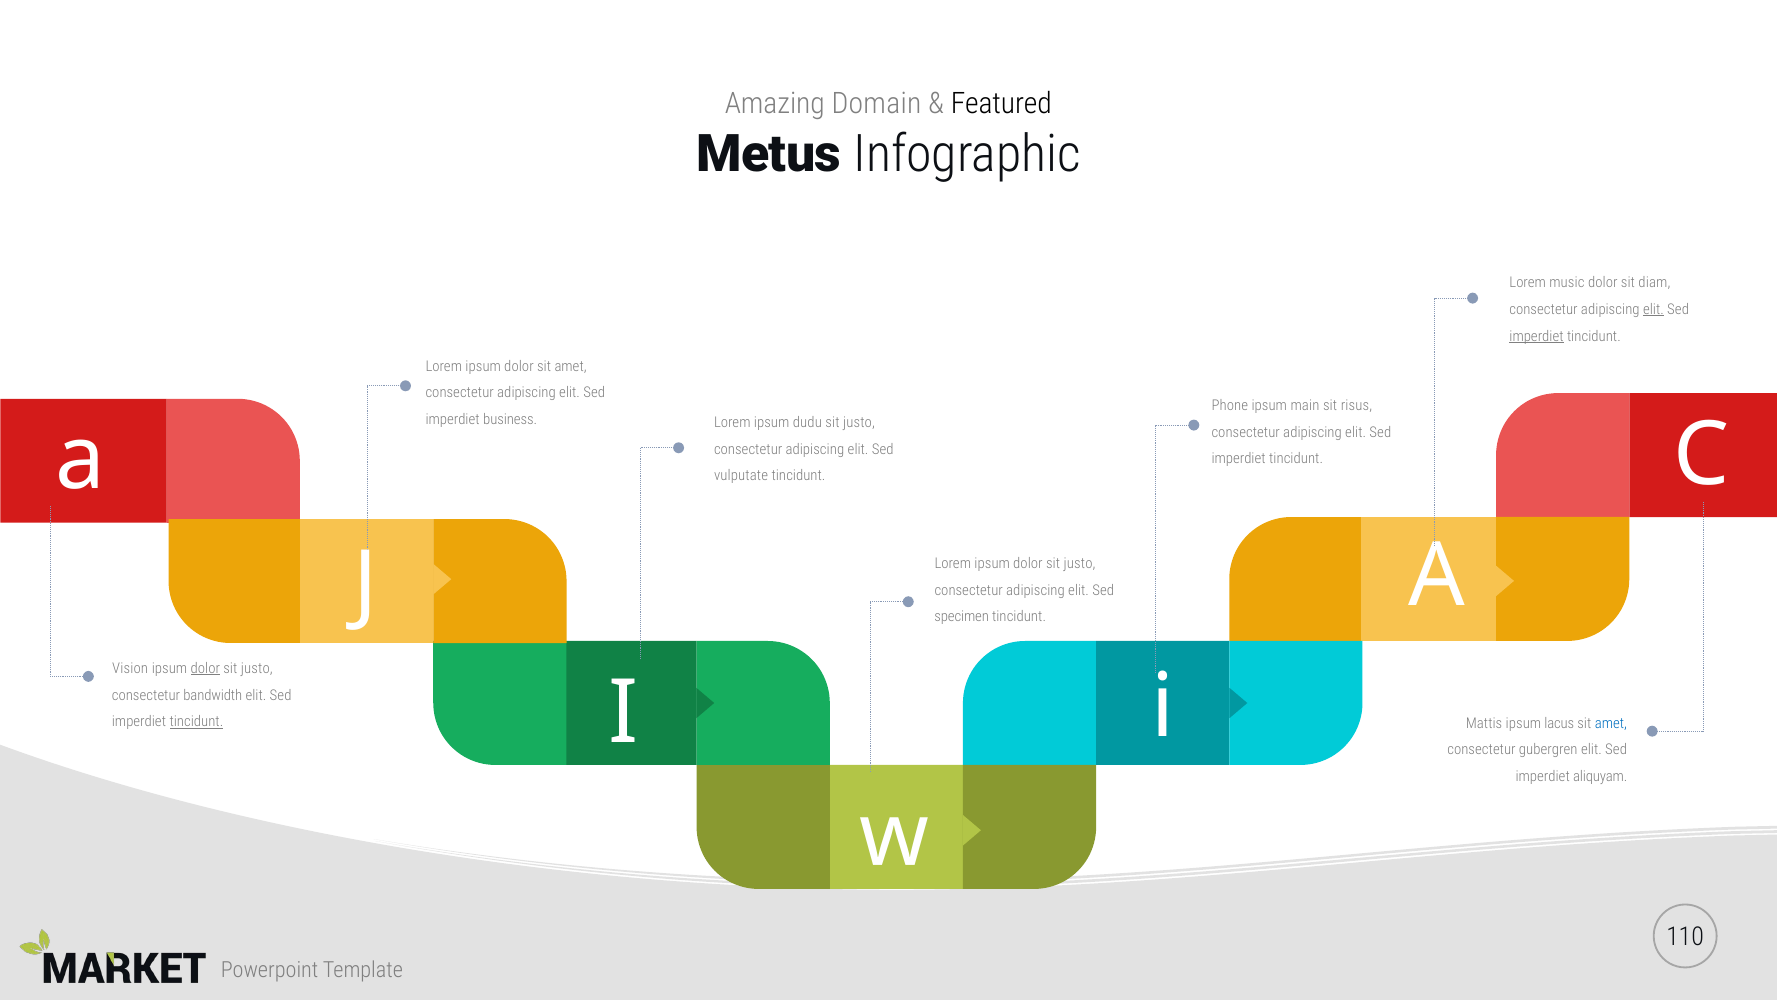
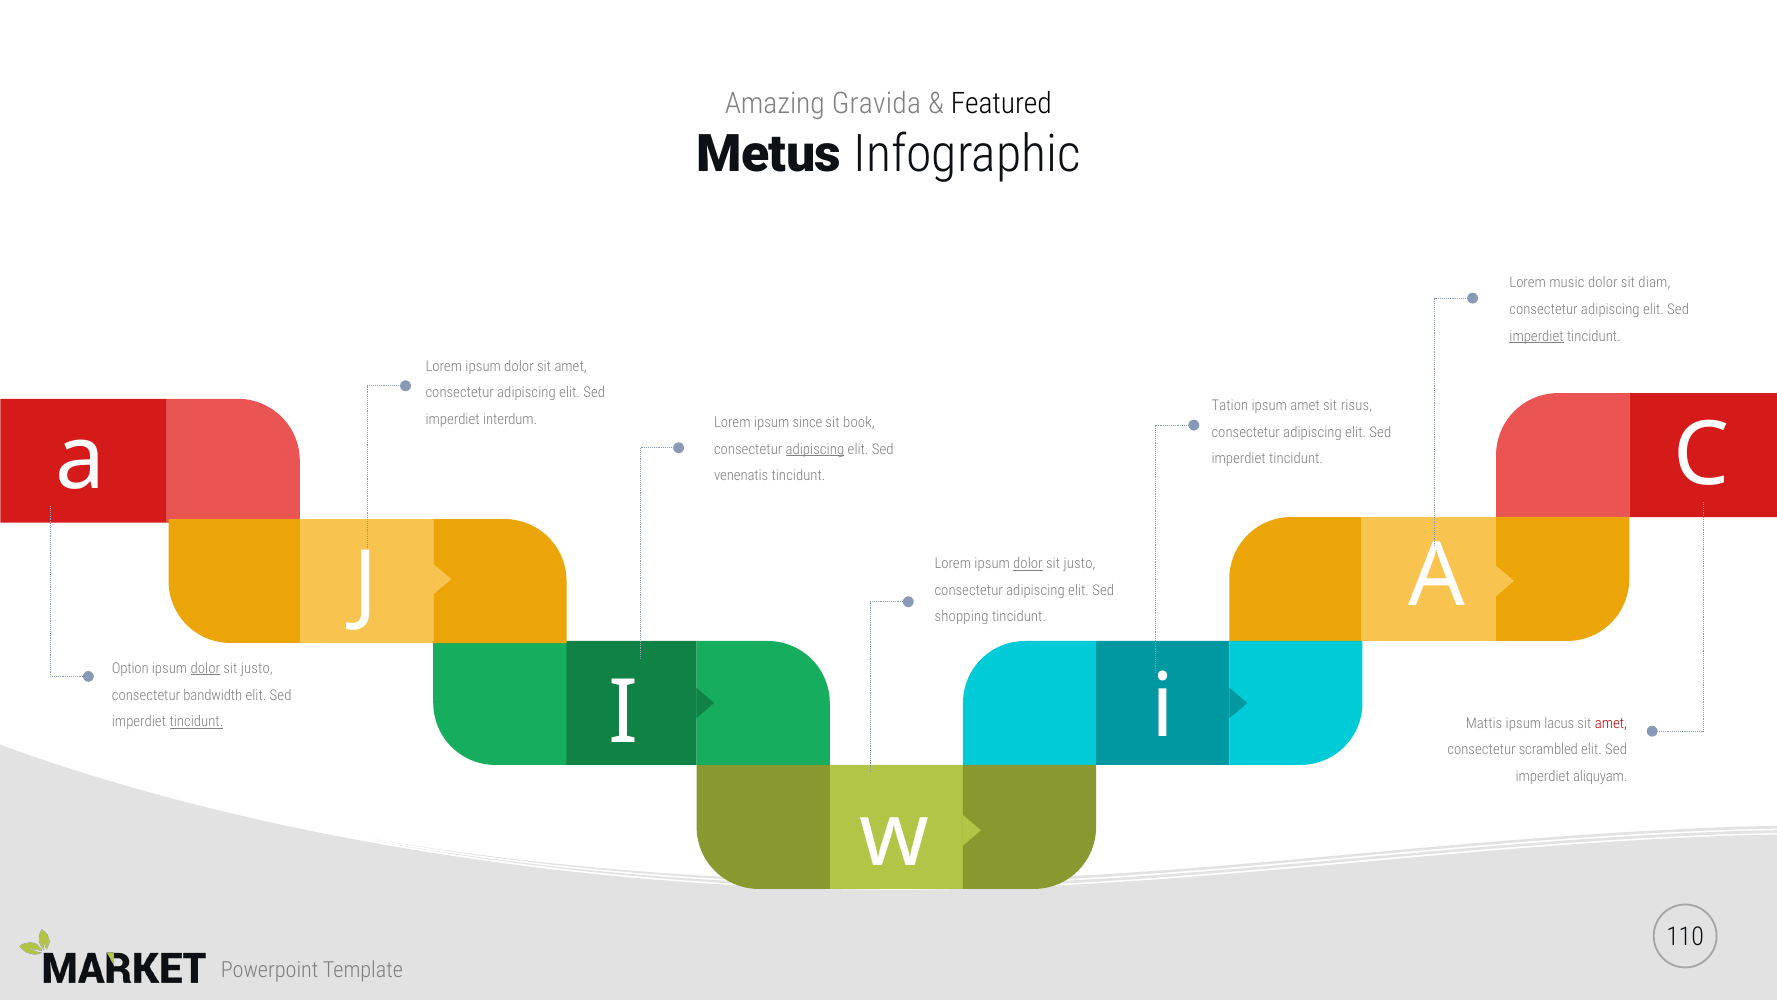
Domain: Domain -> Gravida (876, 104)
elit underline: present -> none (1653, 309)
Phone: Phone -> Tation (1230, 405)
ipsum main: main -> amet (1305, 405)
business: business -> interdum (510, 419)
dudu: dudu -> since (808, 422)
justo: justo -> book (859, 422)
adipiscing underline: none -> present (815, 449)
vulputate: vulputate -> venenatis (741, 476)
dolor underline: none -> present (1028, 564)
specimen: specimen -> shopping (962, 617)
Vision: Vision -> Option (130, 668)
amet colour: blue -> red (1611, 723)
gubergren: gubergren -> scrambled (1548, 750)
